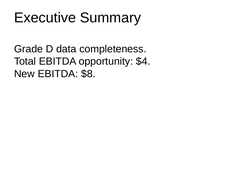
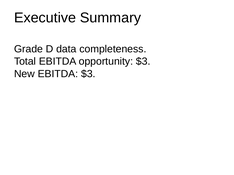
opportunity $4: $4 -> $3 (143, 62)
EBITDA $8: $8 -> $3 (88, 74)
